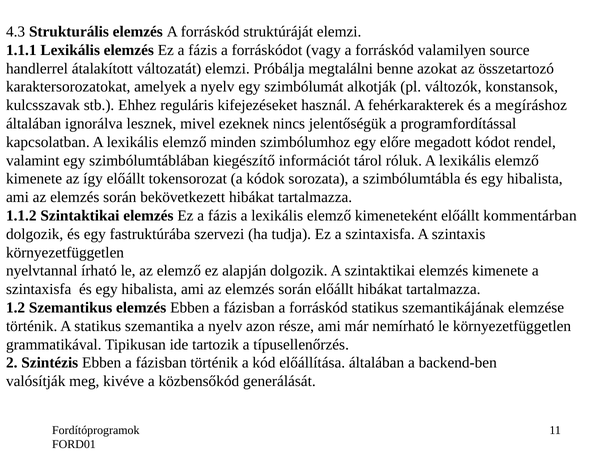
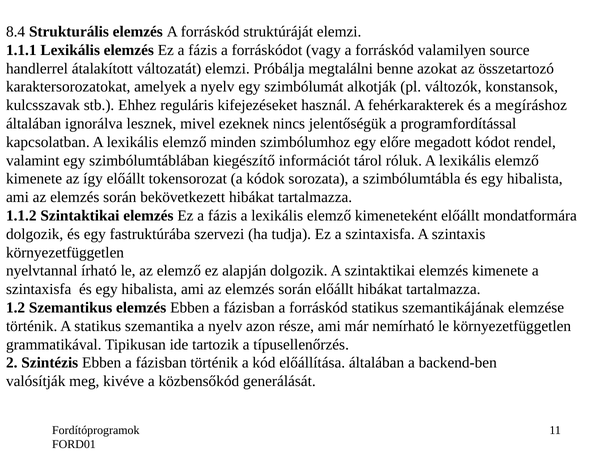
4.3: 4.3 -> 8.4 (16, 32)
kommentárban: kommentárban -> mondatformára (530, 216)
